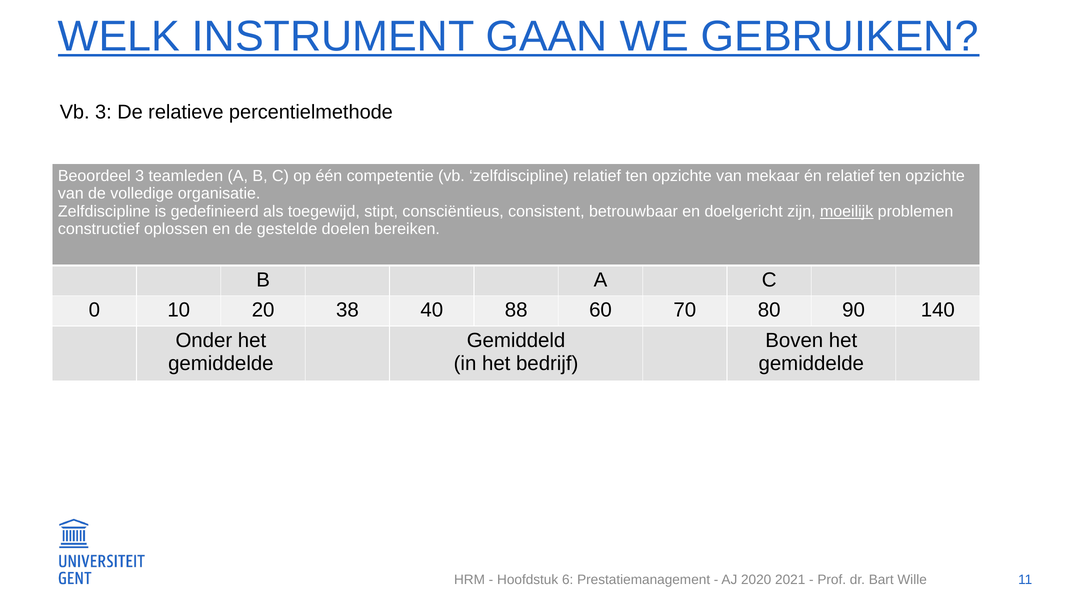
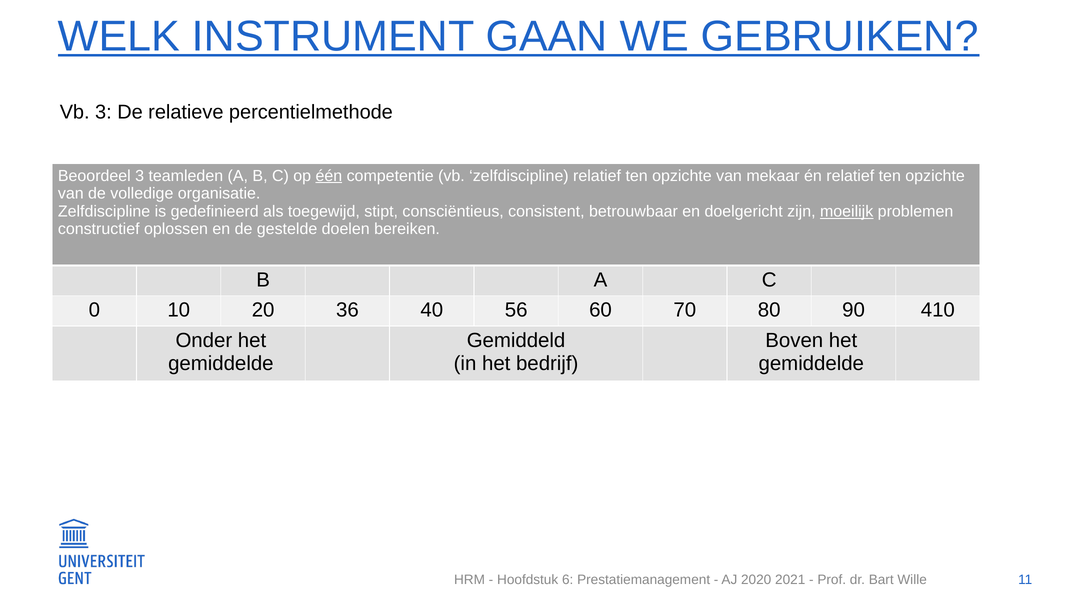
één underline: none -> present (329, 176)
38: 38 -> 36 (347, 310)
88: 88 -> 56 (516, 310)
140: 140 -> 410 (938, 310)
